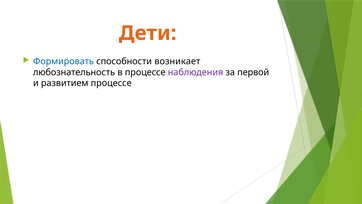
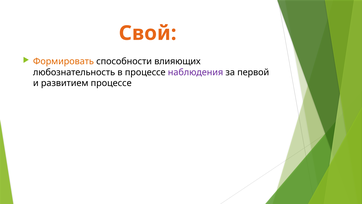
Дети: Дети -> Свой (148, 33)
Формировать colour: blue -> orange (63, 61)
возникает: возникает -> влияющих (177, 61)
